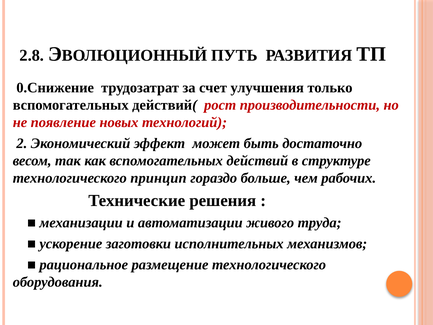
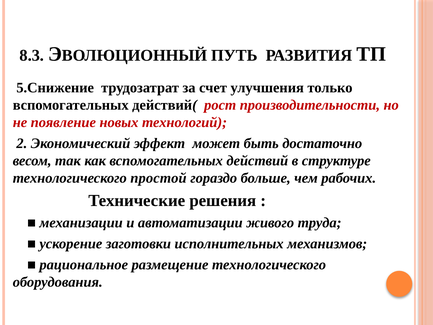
2.8: 2.8 -> 8.3 (32, 55)
0.Снижение: 0.Снижение -> 5.Снижение (55, 88)
принцип: принцип -> простой (158, 178)
